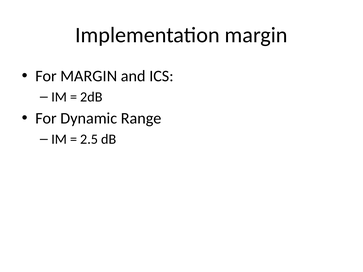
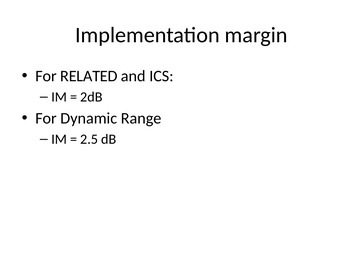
For MARGIN: MARGIN -> RELATED (89, 76)
